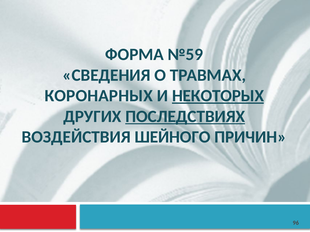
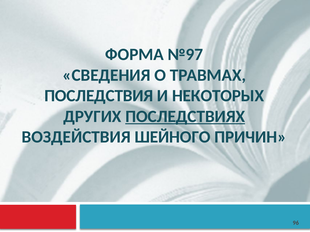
№59: №59 -> №97 (185, 55)
КОРОНАРНЫХ: КОРОНАРНЫХ -> ПОСЛЕДСТВИЯ (99, 96)
НЕКОТОРЫХ underline: present -> none (218, 96)
